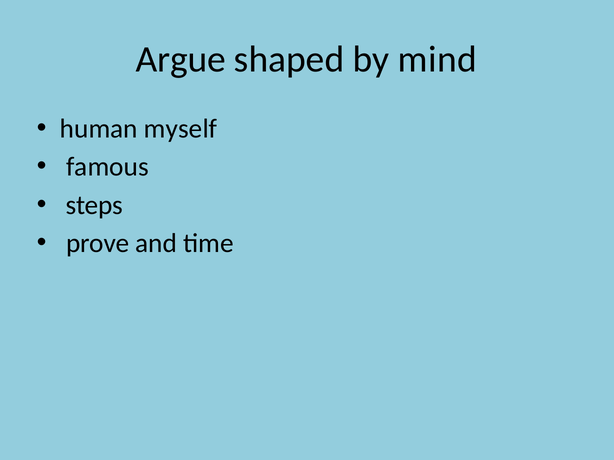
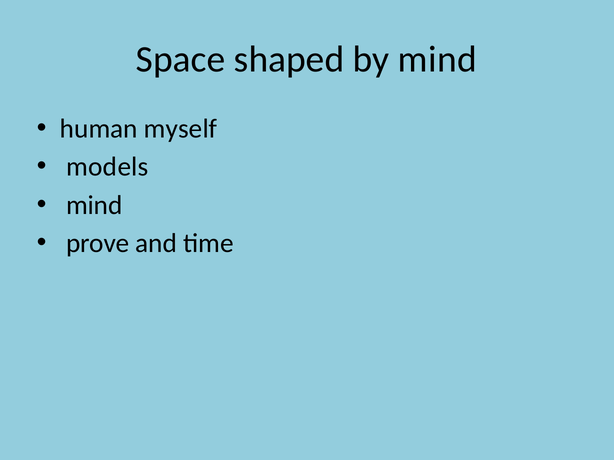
Argue: Argue -> Space (181, 59)
famous: famous -> models (107, 167)
steps: steps -> mind (94, 205)
